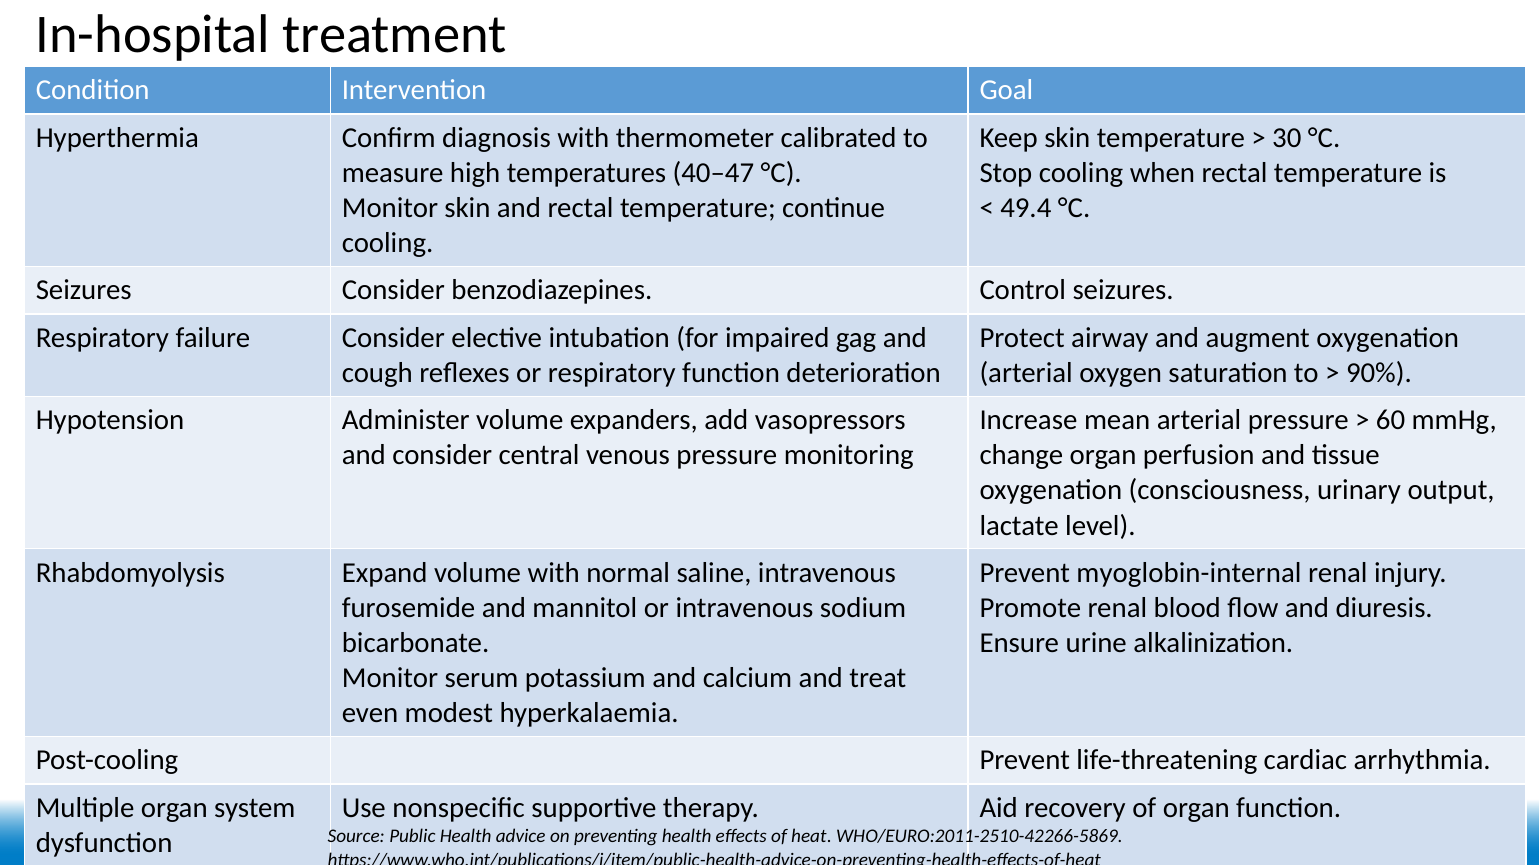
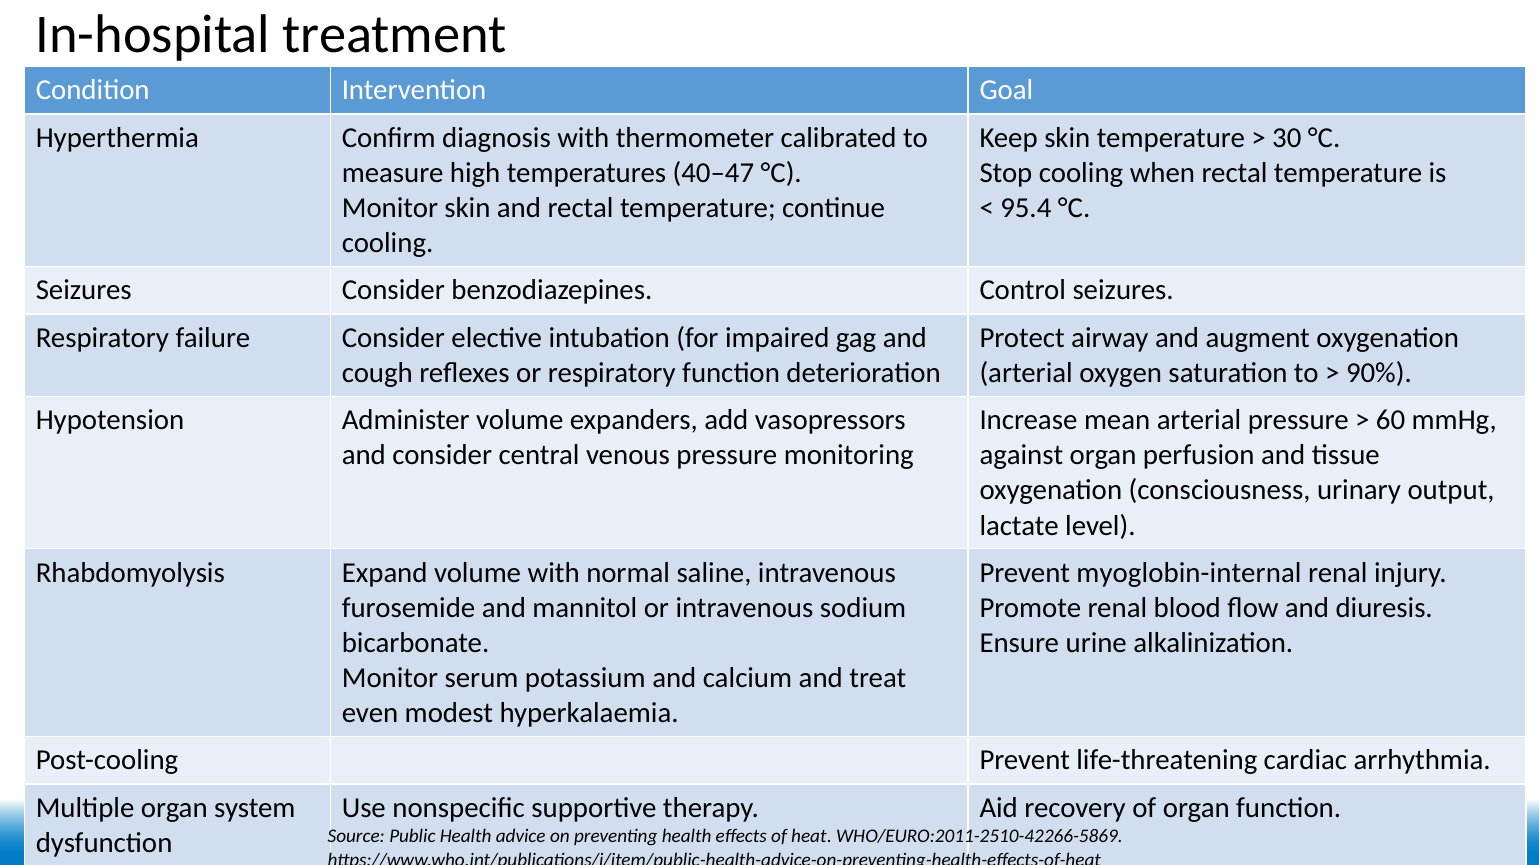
49.4: 49.4 -> 95.4 (1026, 208)
change: change -> against (1021, 455)
